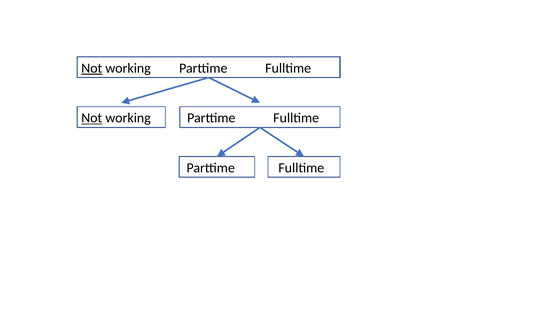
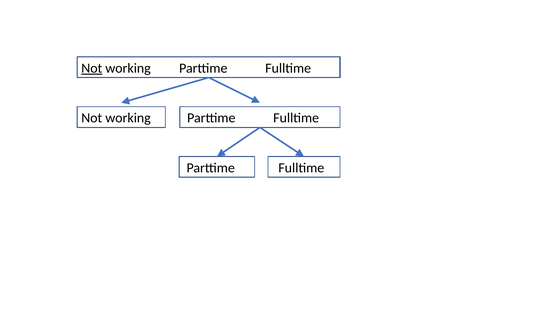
Not underline: present -> none (92, 118)
